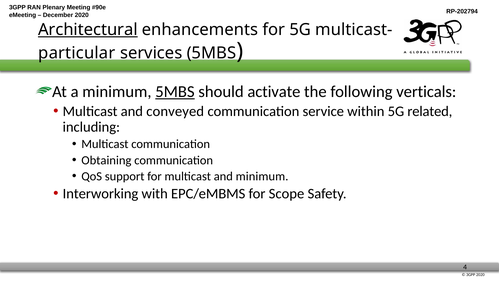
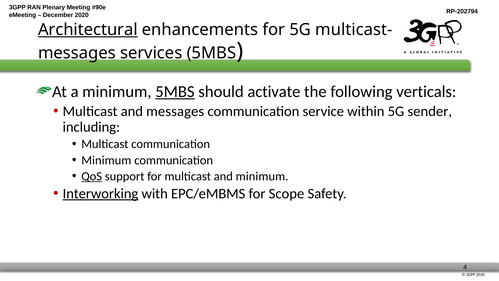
particular: particular -> messages (77, 53)
and conveyed: conveyed -> messages (175, 111)
related: related -> sender (430, 111)
Obtaining: Obtaining -> Minimum (106, 160)
QoS underline: none -> present (92, 176)
Interworking underline: none -> present (100, 193)
